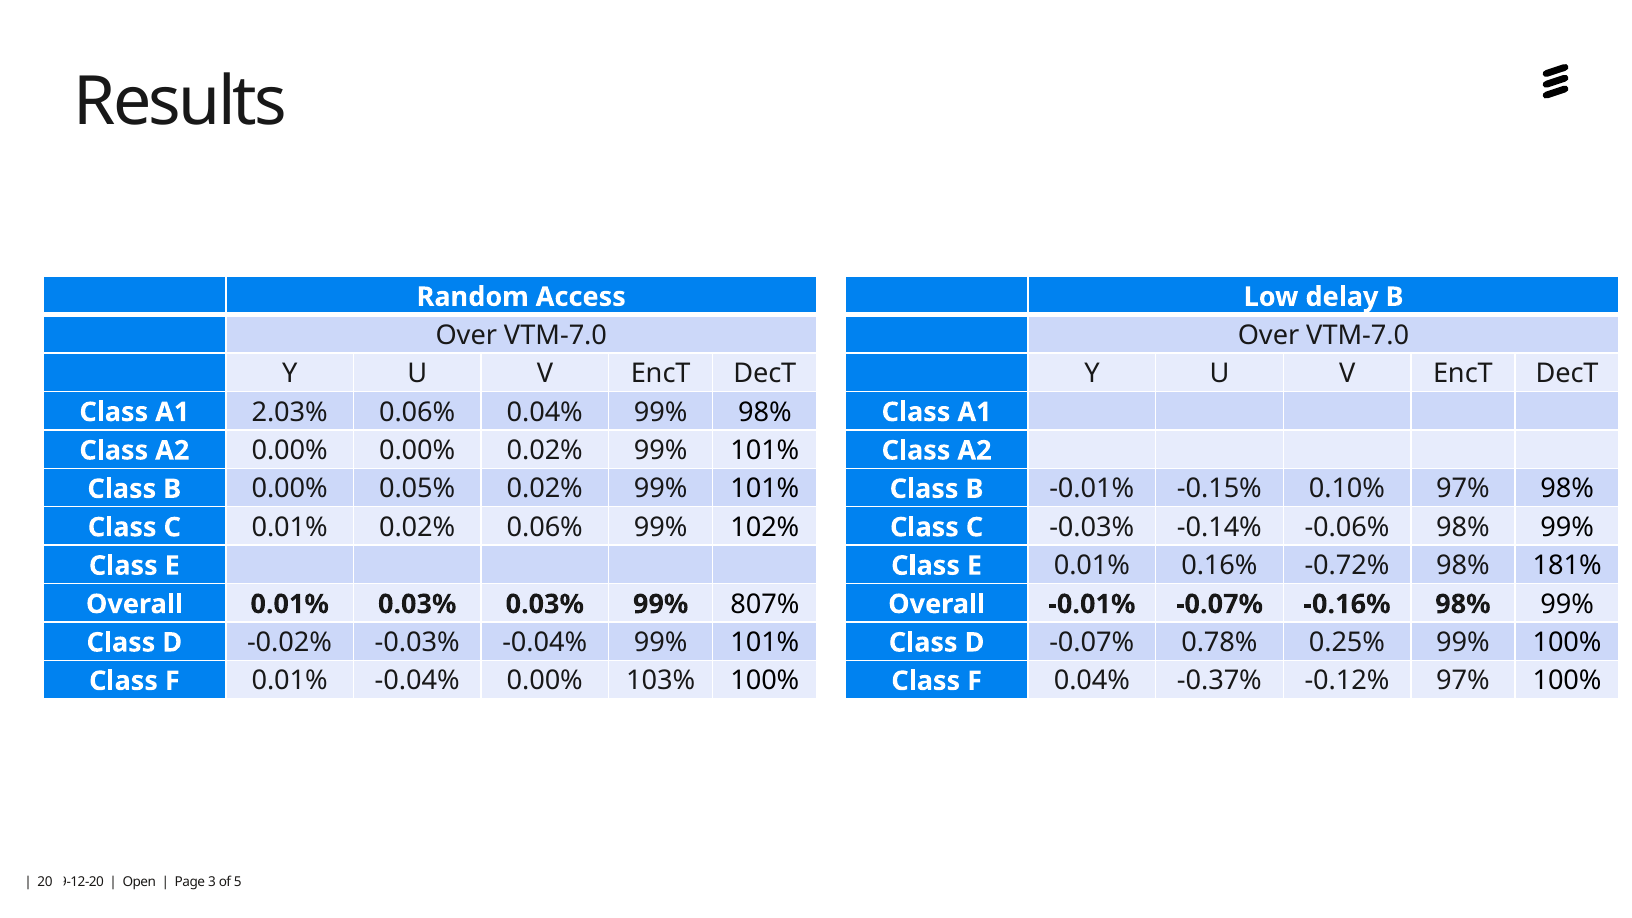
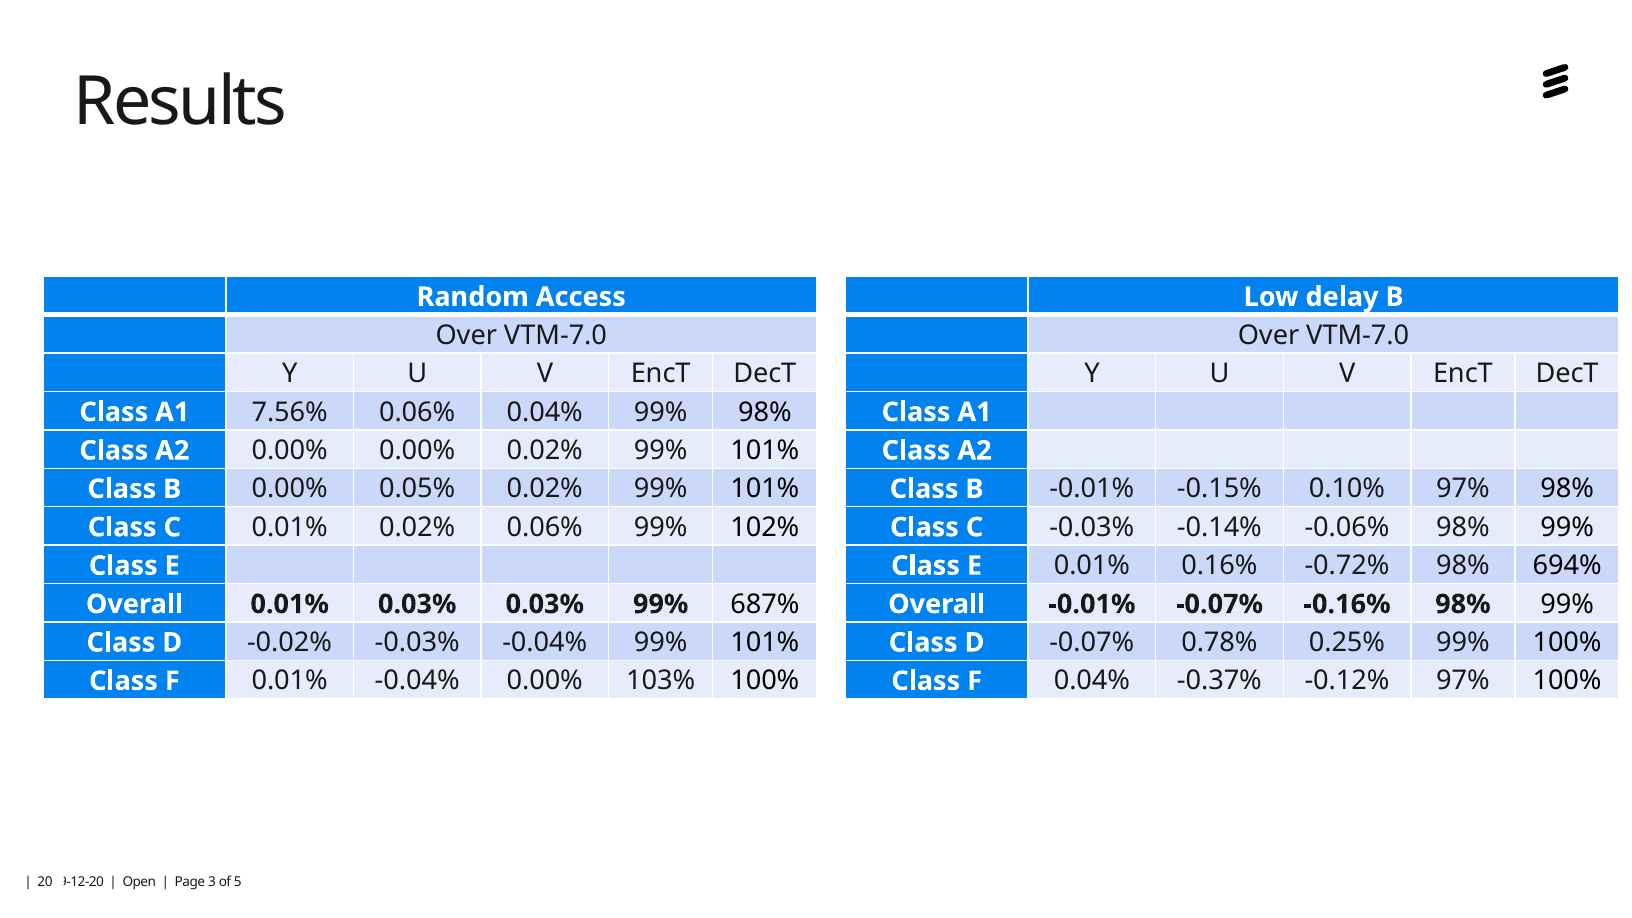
2.03%: 2.03% -> 7.56% (290, 412)
181%: 181% -> 694% (1567, 566)
807%: 807% -> 687% (765, 604)
